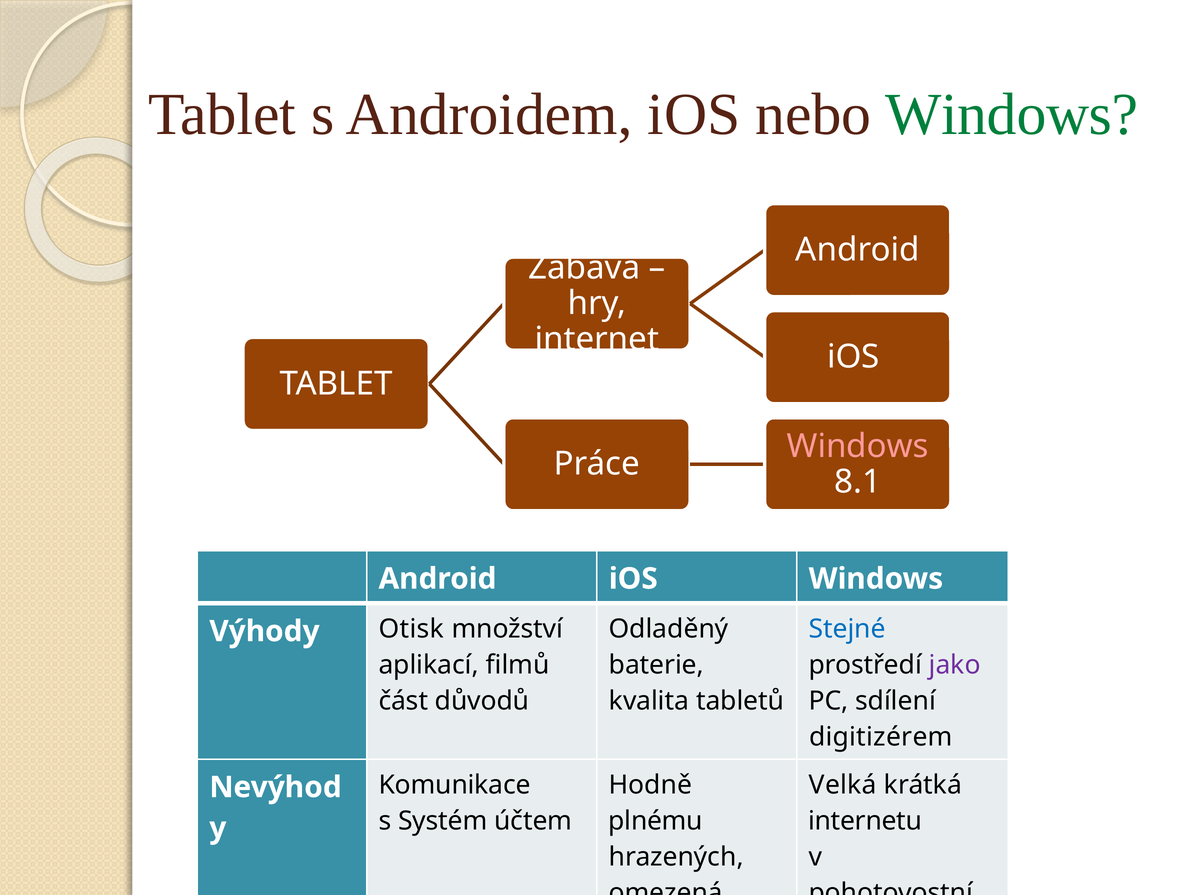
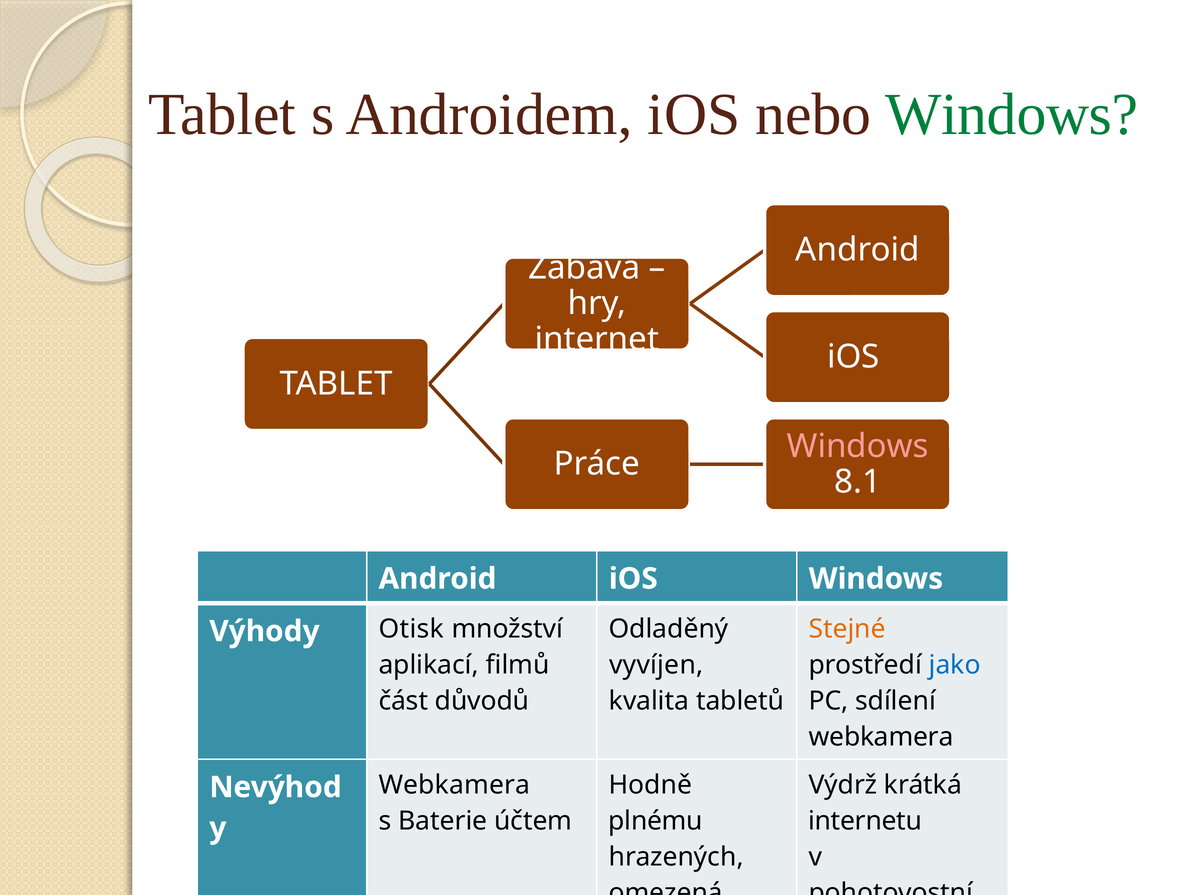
Stejné colour: blue -> orange (847, 629)
baterie: baterie -> vyvíjen (656, 665)
jako colour: purple -> blue (955, 665)
digitizérem: digitizérem -> webkamera (881, 737)
Komunikace: Komunikace -> Webkamera (454, 785)
Velká: Velká -> Výdrž (843, 785)
Systém: Systém -> Baterie (443, 821)
